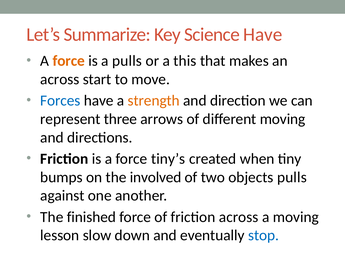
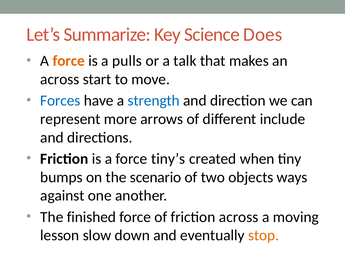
Science Have: Have -> Does (263, 34)
this: this -> talk (185, 61)
strength colour: orange -> blue (154, 101)
three: three -> more (120, 119)
different moving: moving -> include (283, 119)
involved: involved -> scenario (156, 177)
objects pulls: pulls -> ways (292, 177)
stop colour: blue -> orange (264, 235)
